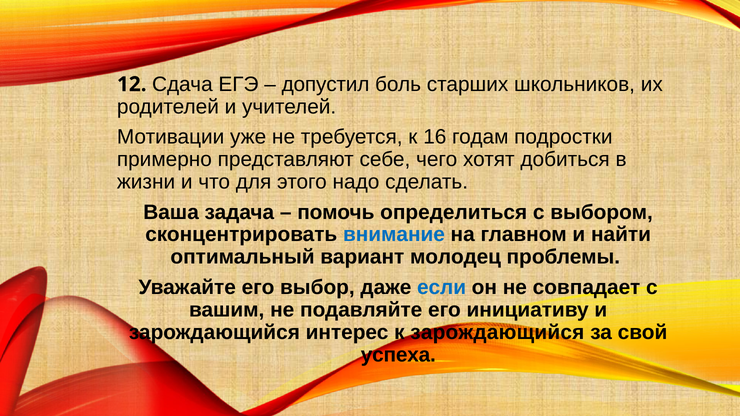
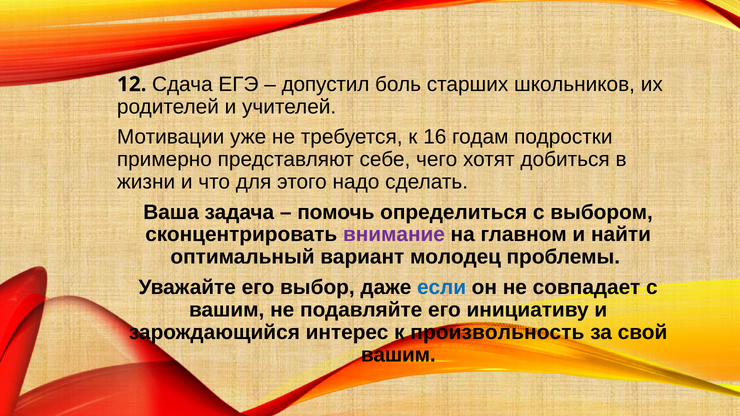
внимание colour: blue -> purple (394, 235)
к зарождающийся: зарождающийся -> произвольность (497, 333)
успеха: успеха -> вашим (398, 355)
